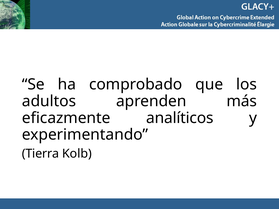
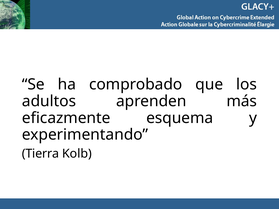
analíticos: analíticos -> esquema (180, 118)
